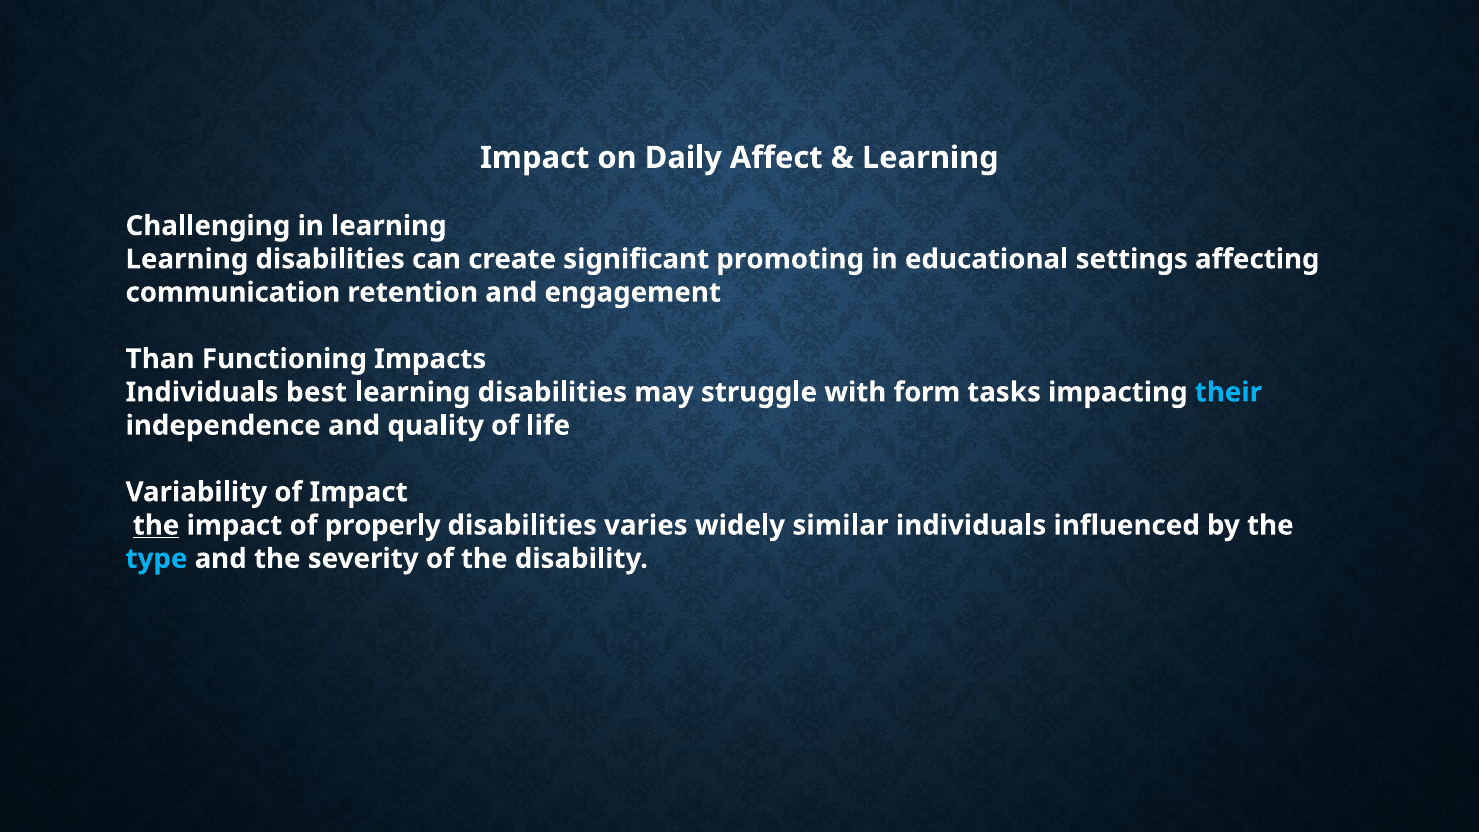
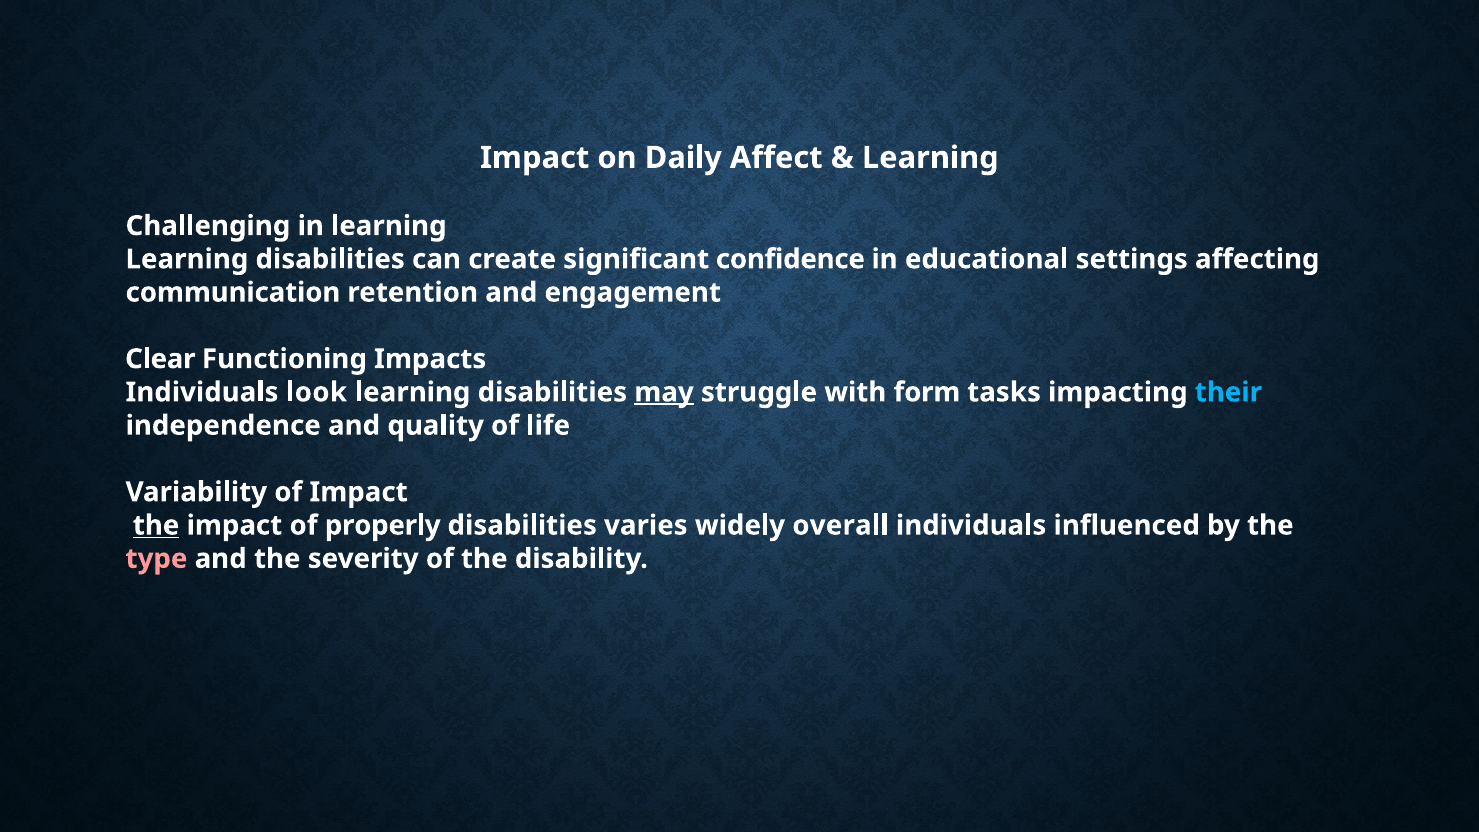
promoting: promoting -> confidence (790, 259)
Than: Than -> Clear (160, 359)
best: best -> look (317, 392)
may underline: none -> present (664, 392)
similar: similar -> overall (840, 525)
type colour: light blue -> pink (157, 559)
